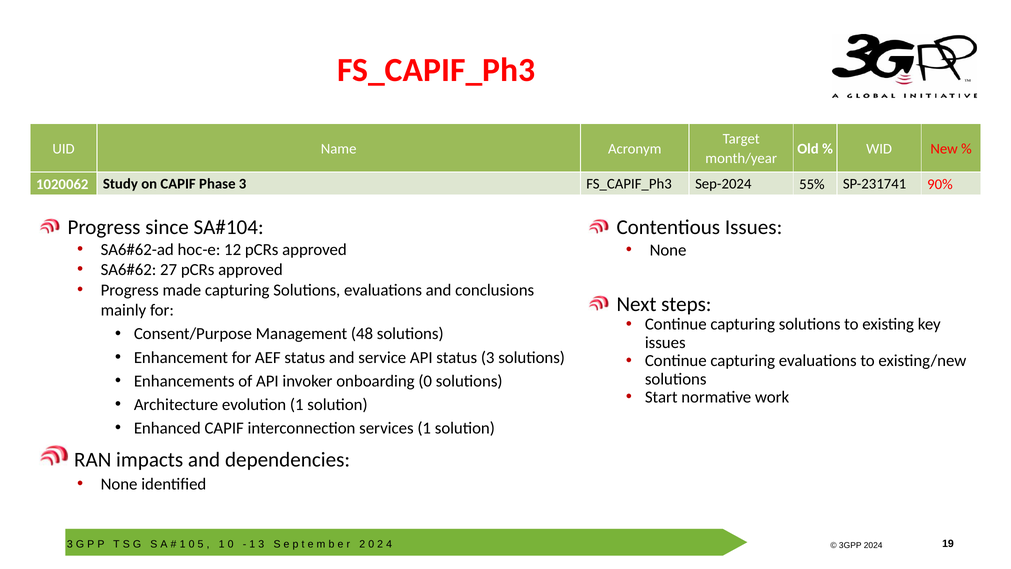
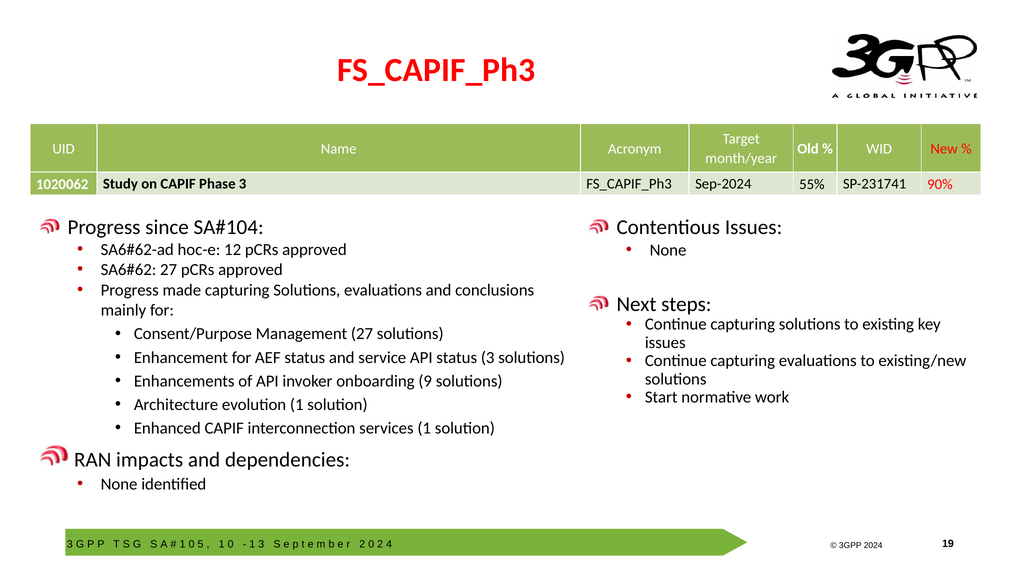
Management 48: 48 -> 27 (362, 334)
onboarding 0: 0 -> 9 (425, 381)
